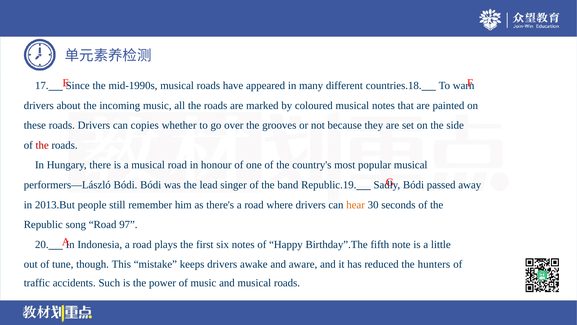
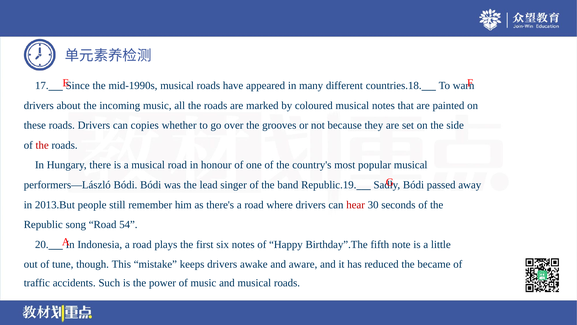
hear colour: orange -> red (356, 204)
97: 97 -> 54 (128, 224)
hunters: hunters -> became (434, 264)
